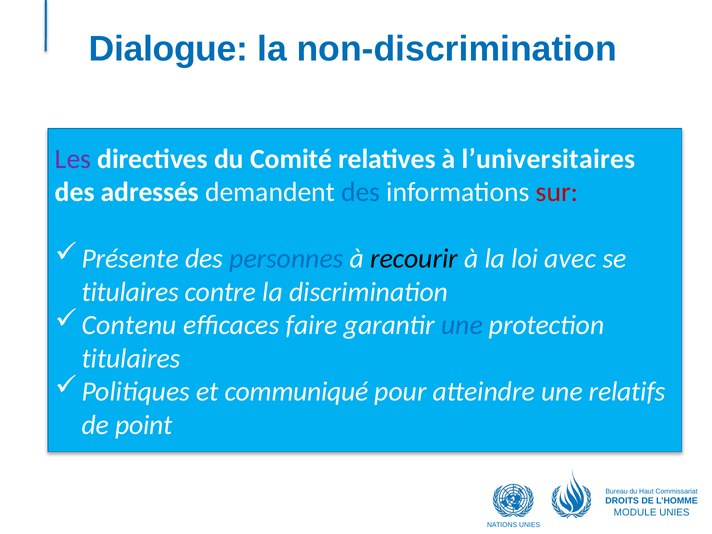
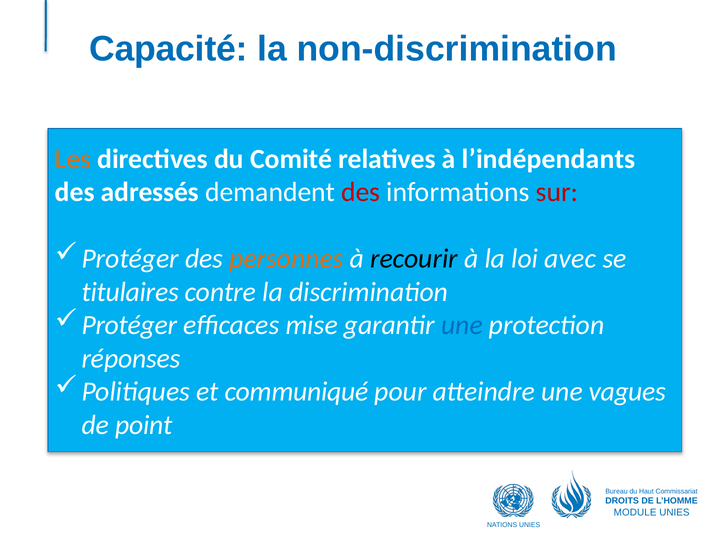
Dialogue: Dialogue -> Capacité (168, 49)
Les colour: purple -> orange (73, 159)
l’universitaires: l’universitaires -> l’indépendants (549, 159)
des colour: blue -> red (361, 192)
Présente: Présente -> Protéger (130, 259)
personnes colour: blue -> orange (286, 259)
Contenu: Contenu -> Protéger (129, 325)
faire: faire -> mise (312, 325)
titulaires: titulaires -> réponses (131, 359)
relatifs: relatifs -> vagues (627, 392)
